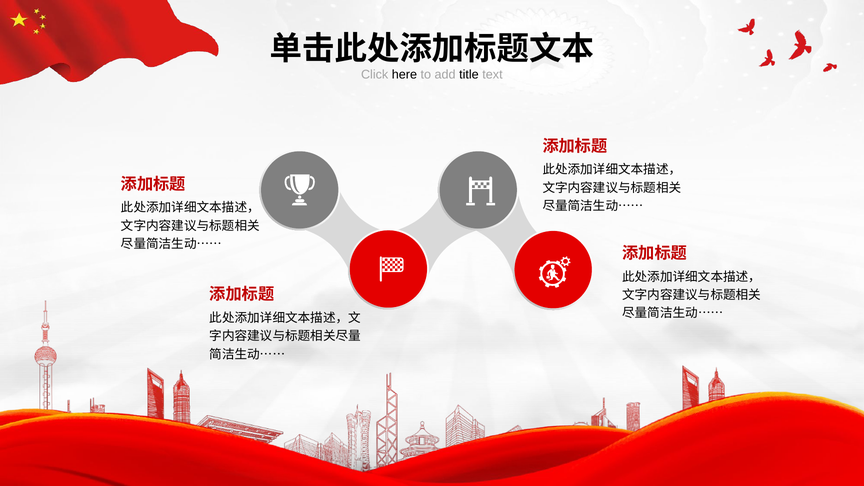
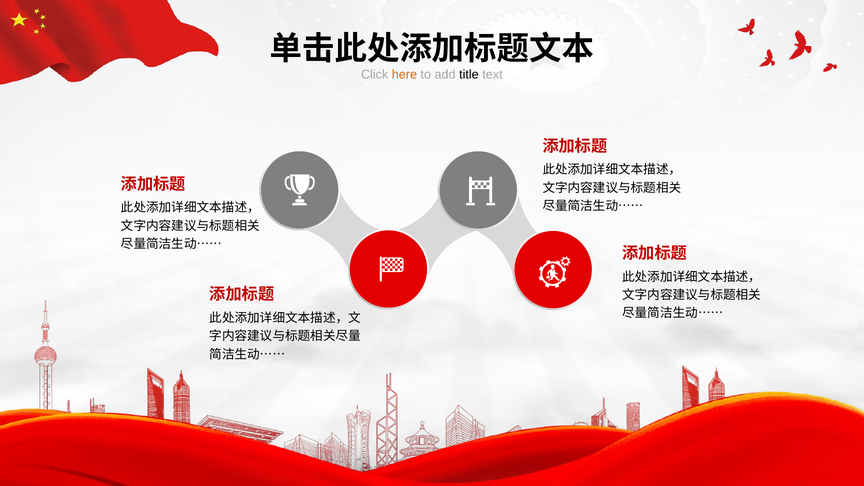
here colour: black -> orange (404, 74)
